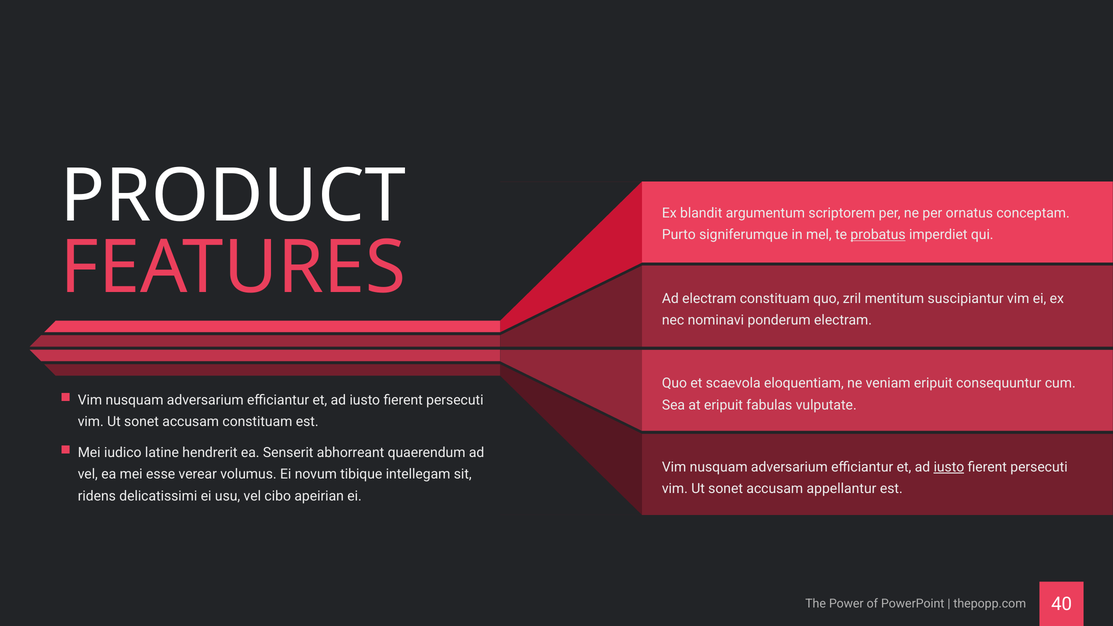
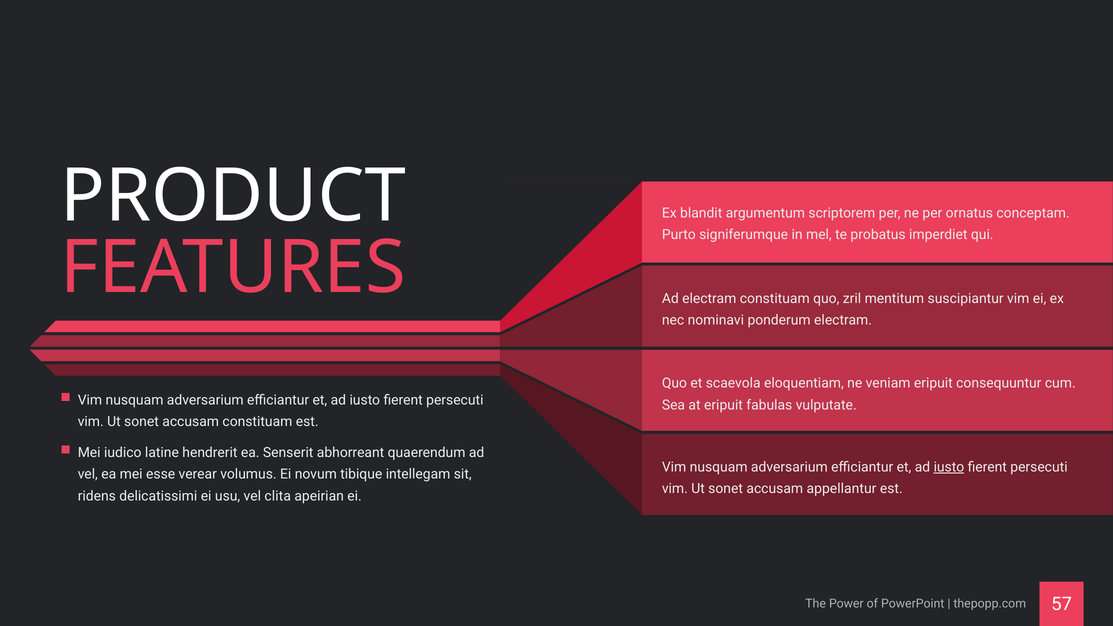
probatus underline: present -> none (878, 235)
cibo: cibo -> clita (278, 496)
40: 40 -> 57 (1062, 604)
